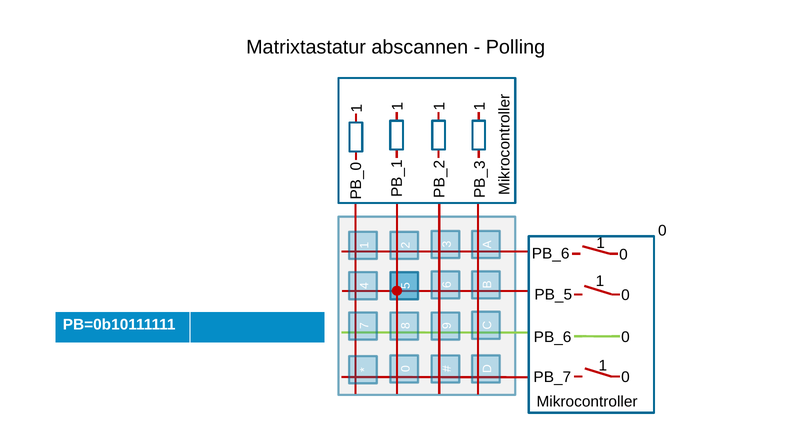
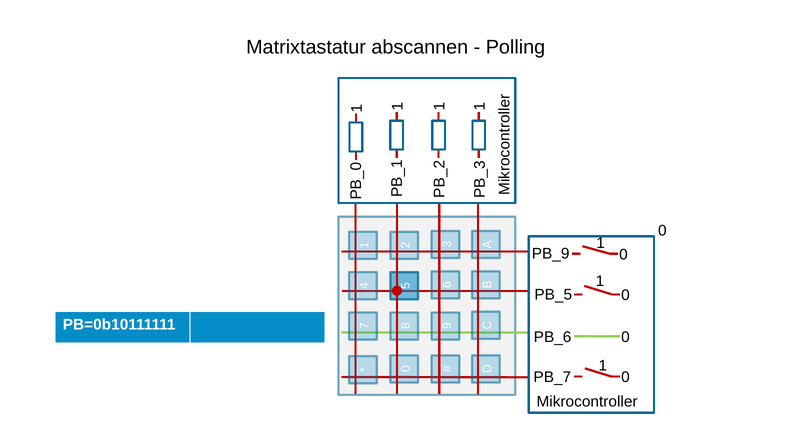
PB_6: PB_6 -> PB_9 (551, 254)
